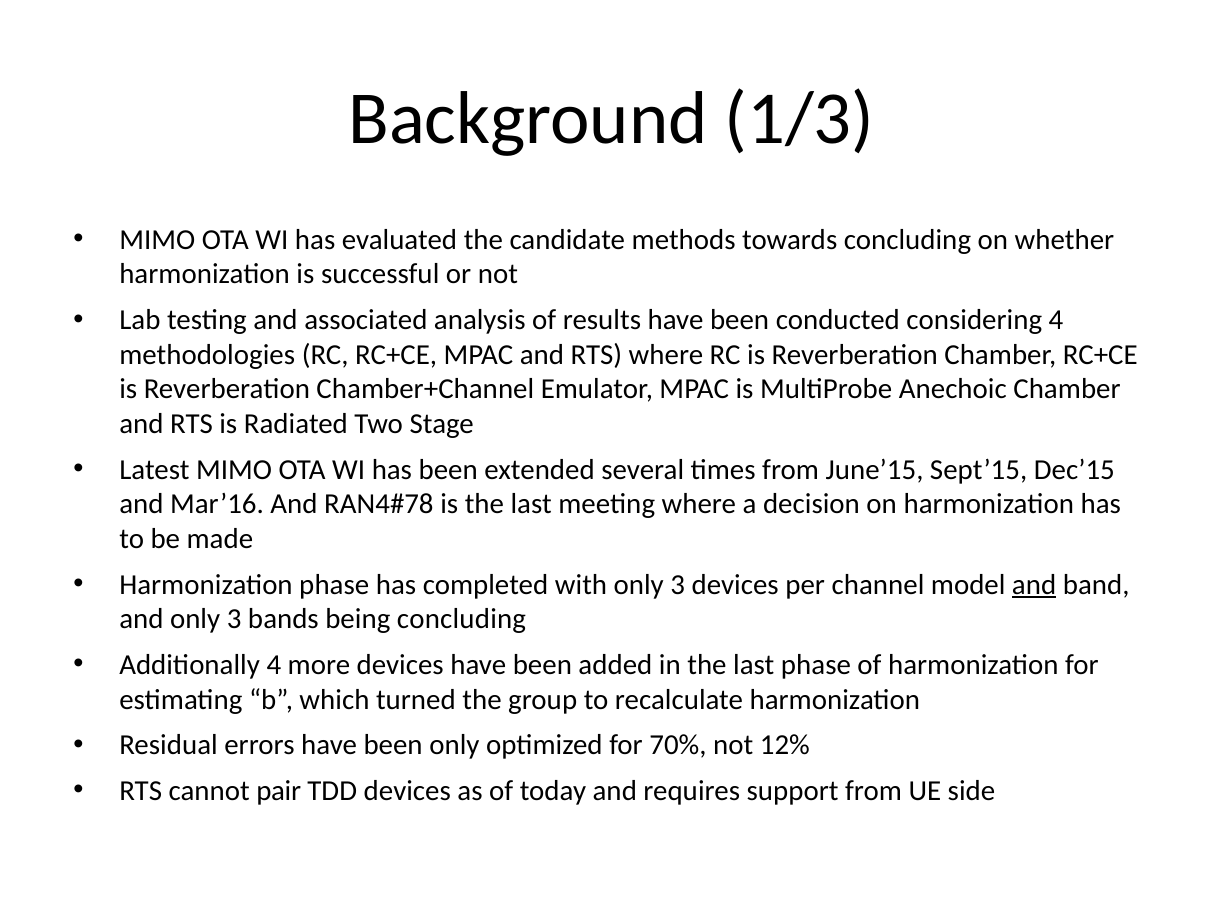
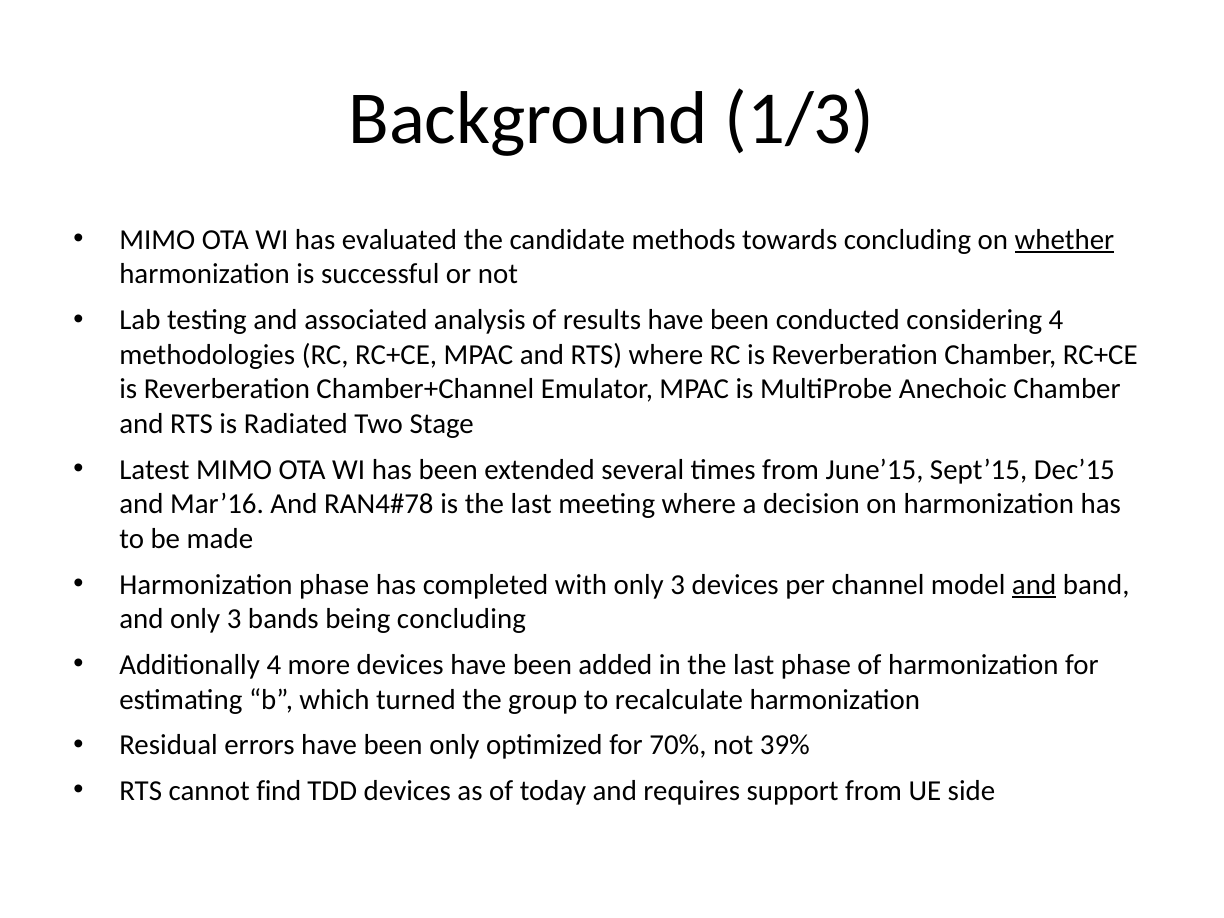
whether underline: none -> present (1064, 240)
12%: 12% -> 39% (785, 745)
pair: pair -> find (279, 791)
